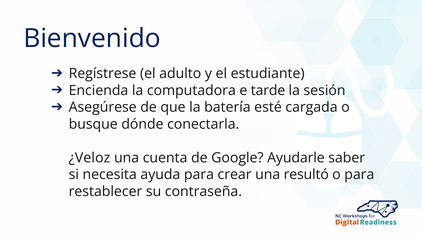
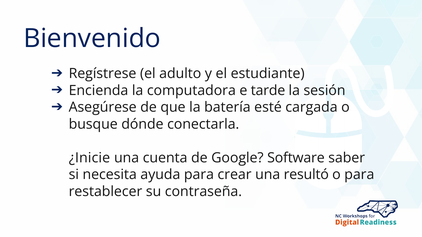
¿Veloz: ¿Veloz -> ¿Inicie (89, 158)
Ayudarle: Ayudarle -> Software (296, 158)
